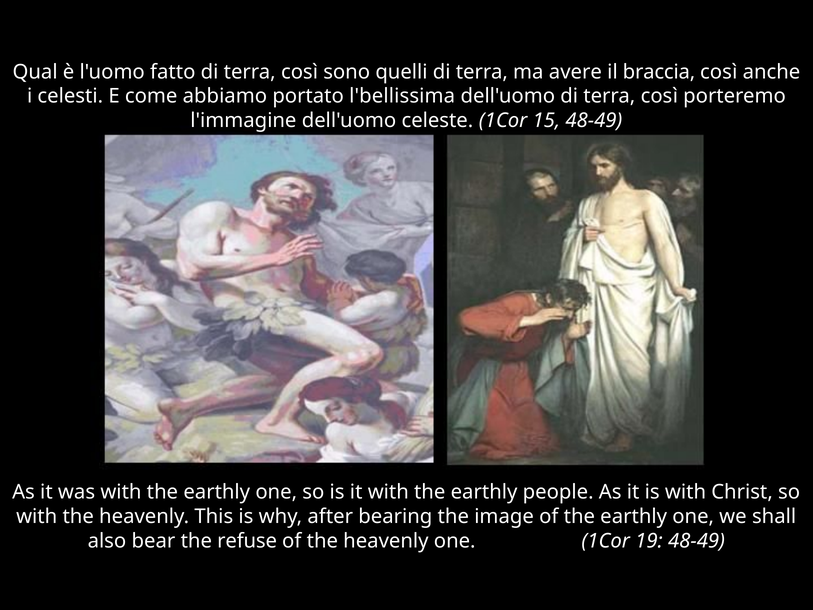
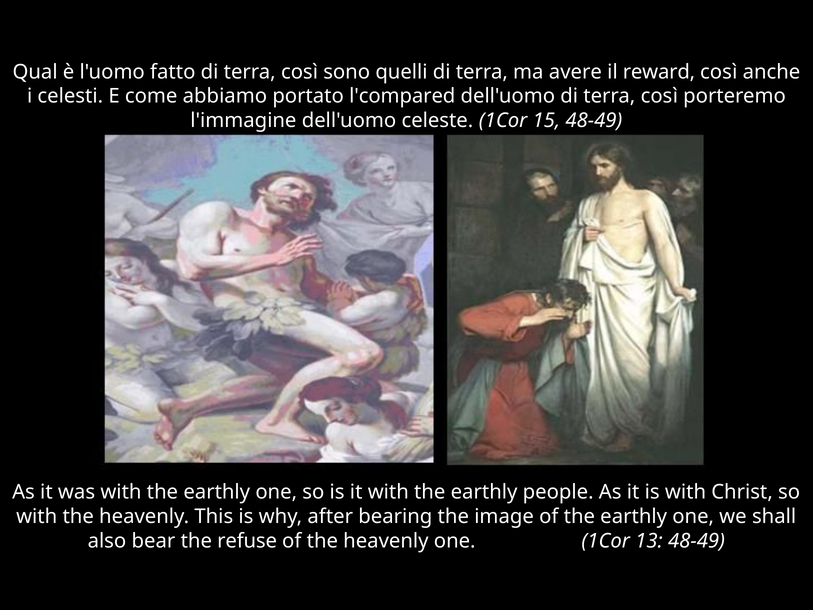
braccia: braccia -> reward (659, 72)
l'bellissima: l'bellissima -> l'compared (402, 96)
19: 19 -> 13 (649, 541)
